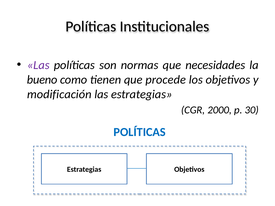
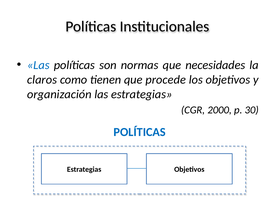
Las colour: purple -> blue (38, 65)
bueno: bueno -> claros (42, 80)
modificación: modificación -> organización (59, 94)
